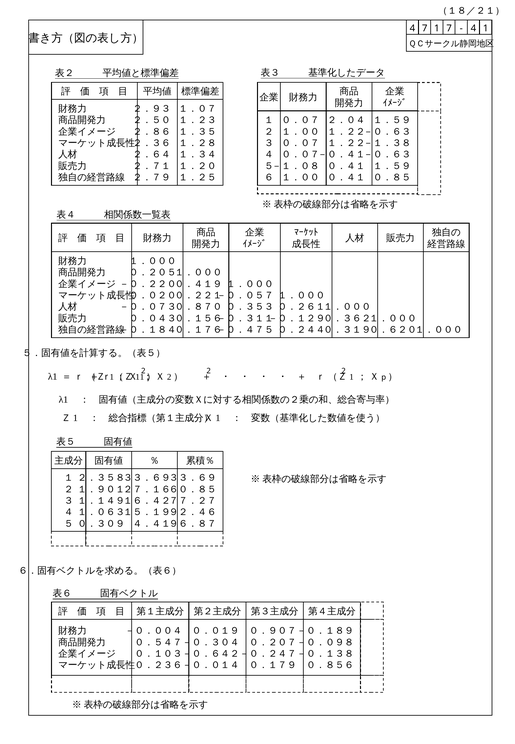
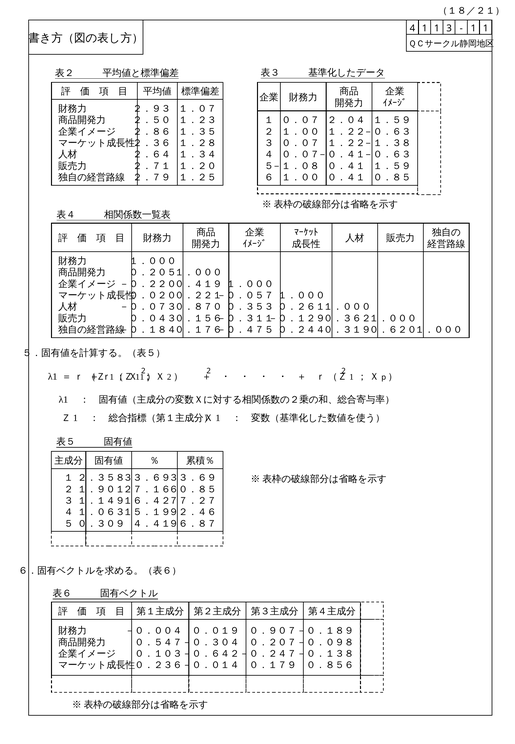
4 7: 7 -> 1 (425, 28)
1 7: 7 -> 3 (449, 28)
4: 4 -> 1 (473, 28)
